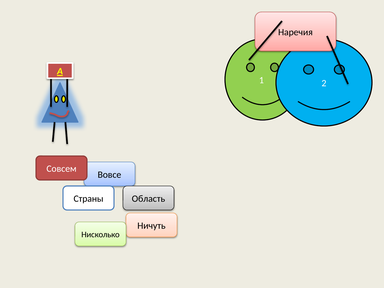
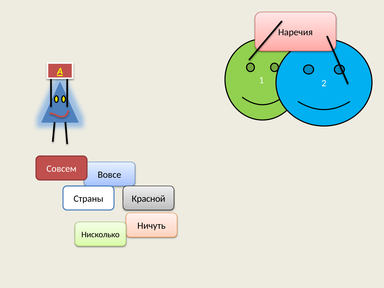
Область: Область -> Красной (149, 199)
